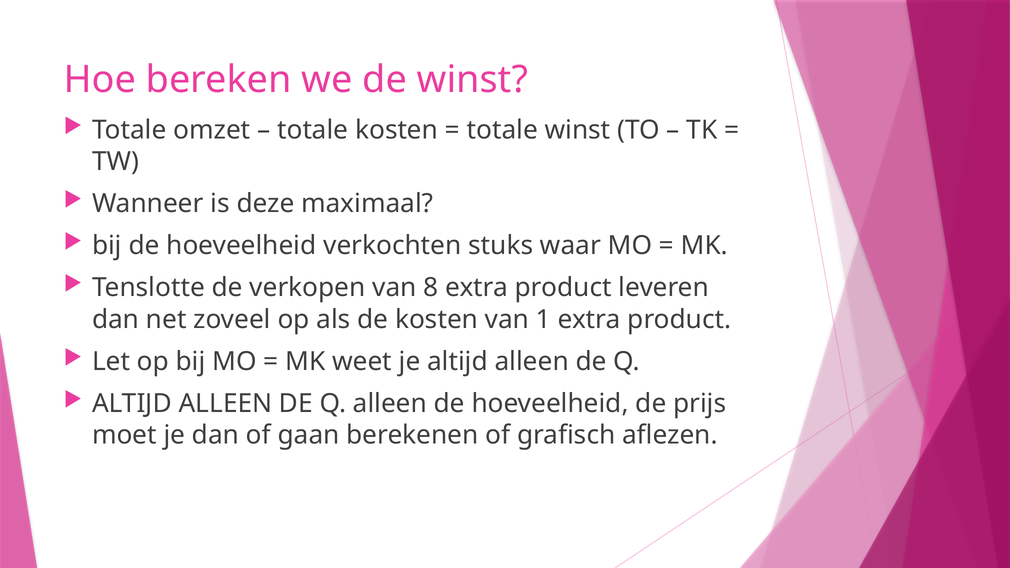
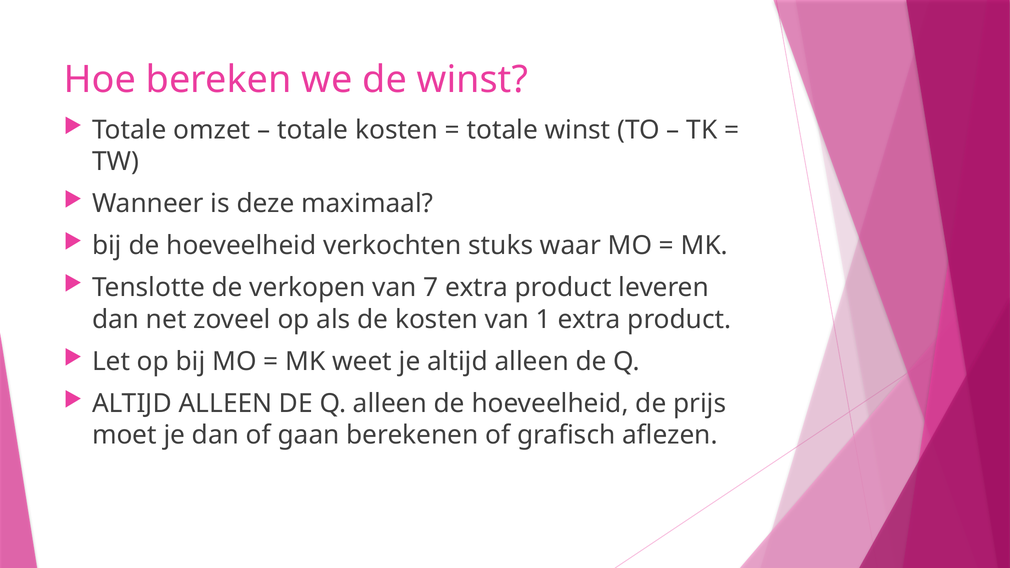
8: 8 -> 7 (431, 288)
